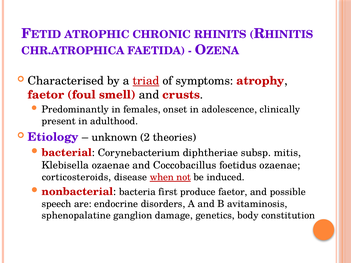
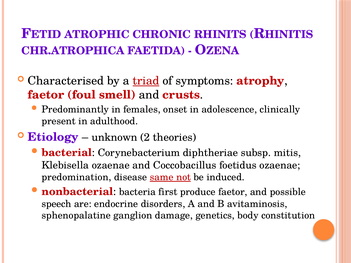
corticosteroids: corticosteroids -> predomination (77, 177)
when: when -> same (162, 177)
